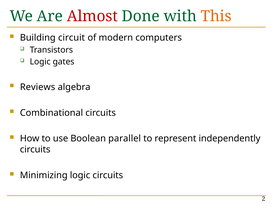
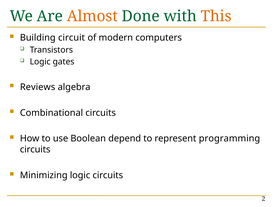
Almost colour: red -> orange (92, 16)
parallel: parallel -> depend (125, 138)
independently: independently -> programming (229, 138)
